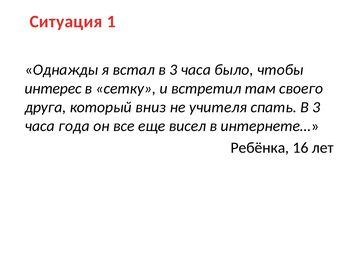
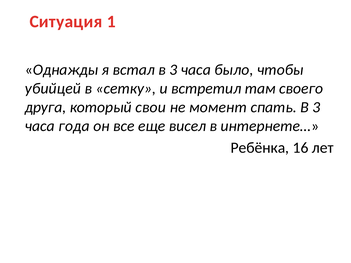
интерес: интерес -> убийцей (53, 89)
вниз: вниз -> свои (151, 107)
учителя: учителя -> момент (218, 107)
